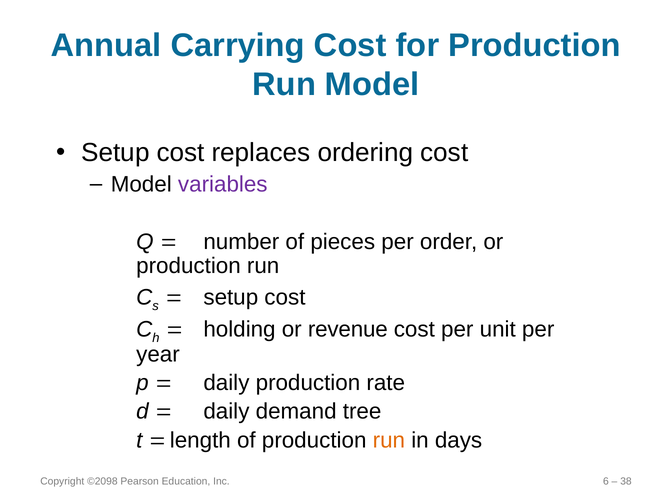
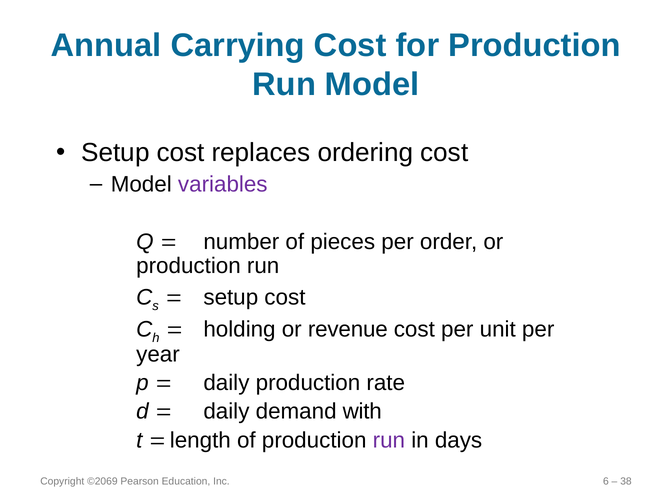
tree: tree -> with (362, 411)
run colour: orange -> purple (389, 440)
©2098: ©2098 -> ©2069 (102, 481)
